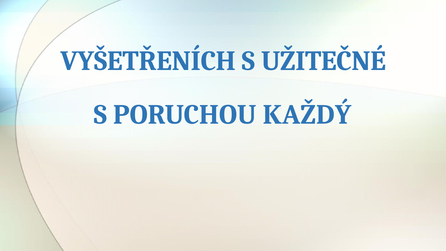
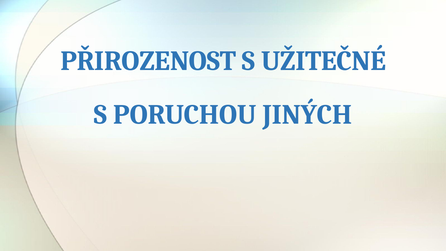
VYŠETŘENÍCH: VYŠETŘENÍCH -> PŘIROZENOST (148, 61)
KAŽDÝ: KAŽDÝ -> JINÝCH (307, 115)
